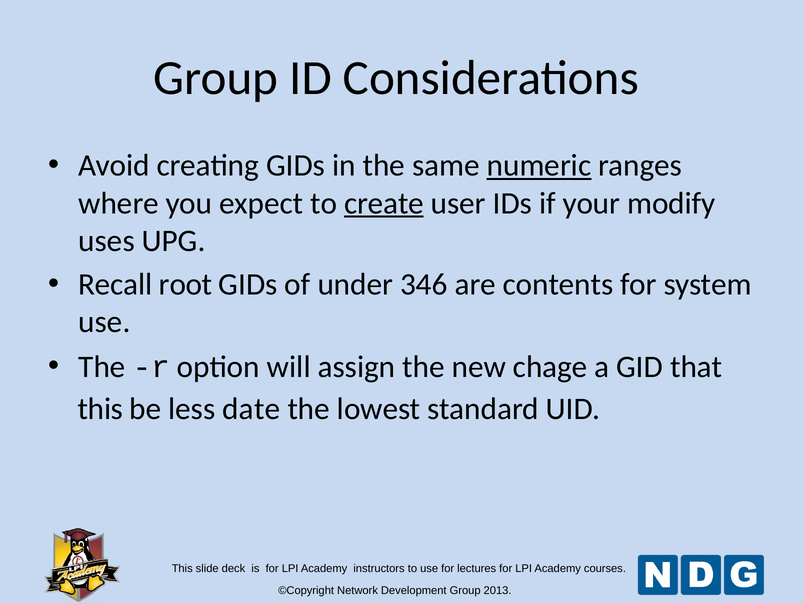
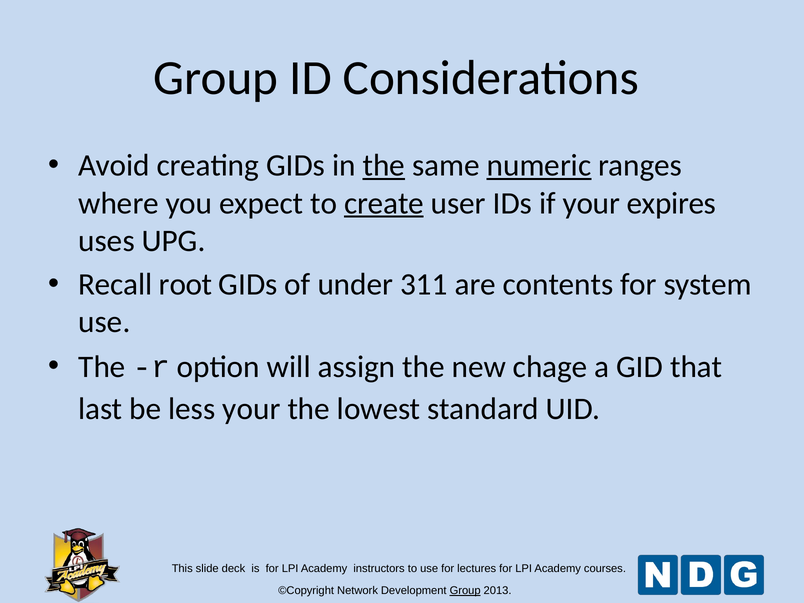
the underline: none -> present (384, 166)
modify: modify -> expires (671, 203)
346: 346 -> 311 (424, 285)
this: this -> last (100, 409)
less date: date -> your (251, 409)
Group underline: none -> present (465, 591)
